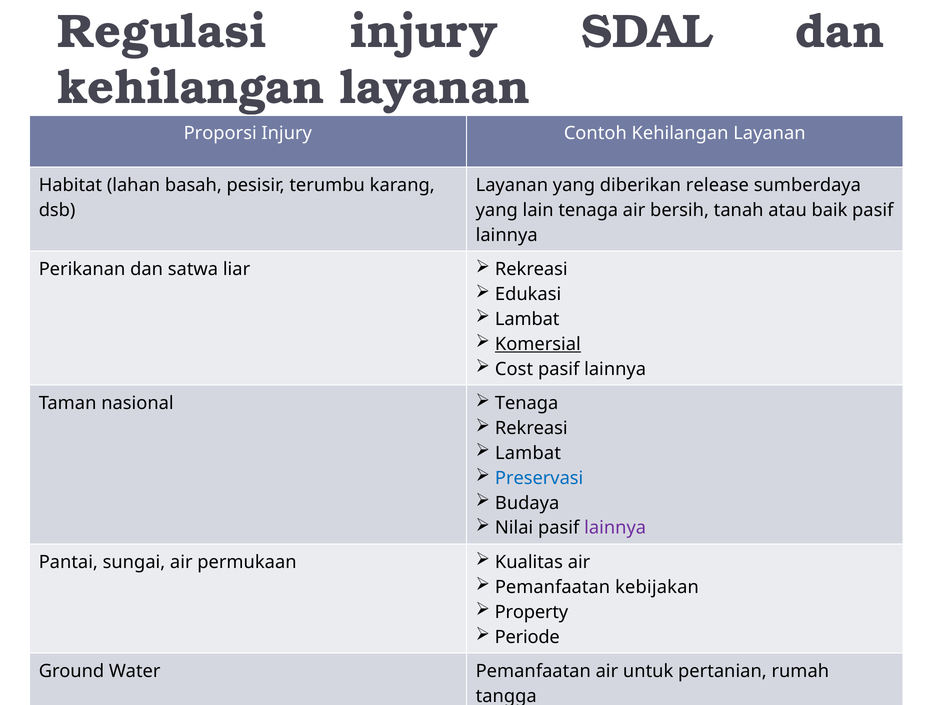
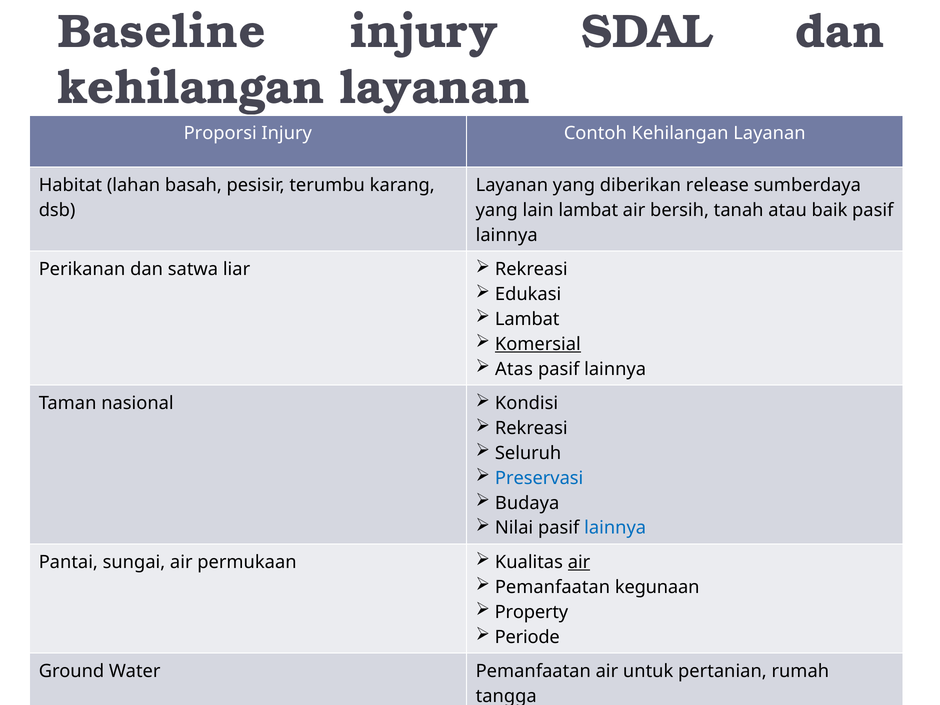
Regulasi: Regulasi -> Baseline (162, 32)
lain tenaga: tenaga -> lambat (588, 210)
Cost: Cost -> Atas (514, 369)
Tenaga: Tenaga -> Kondisi (527, 403)
Lambat: Lambat -> Seluruh (528, 453)
lainnya colour: purple -> blue (615, 528)
air underline: none -> present (579, 562)
kebijakan: kebijakan -> kegunaan (657, 587)
